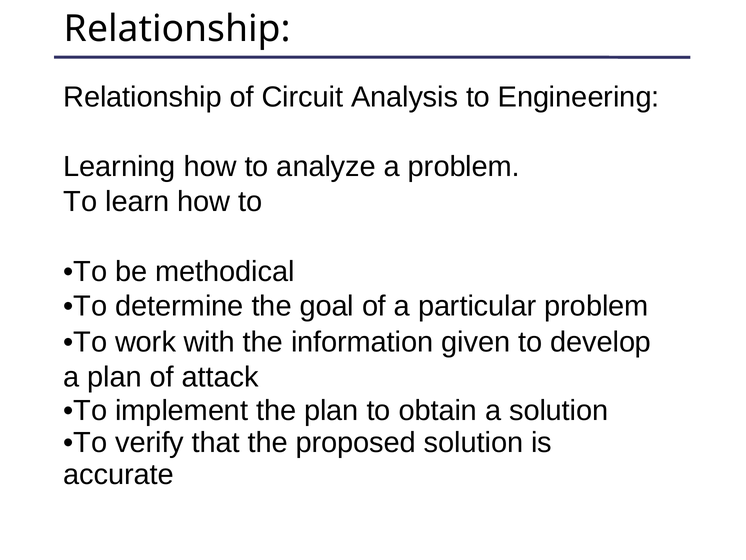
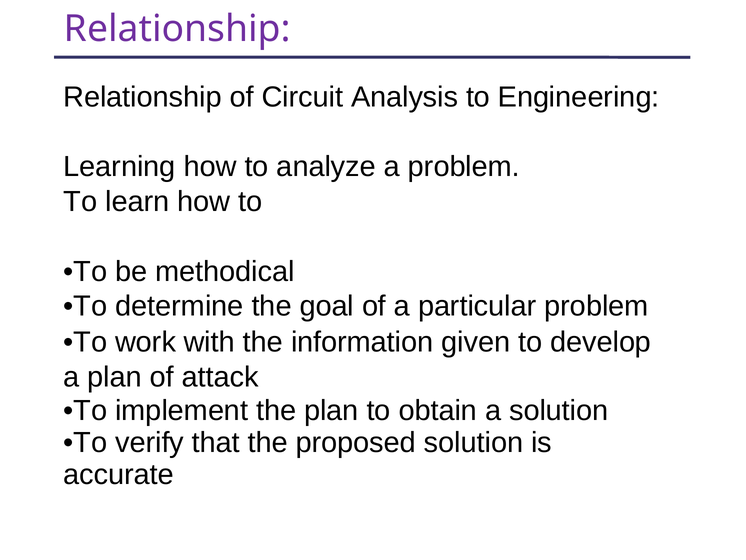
Relationship colour: black -> purple (177, 29)
